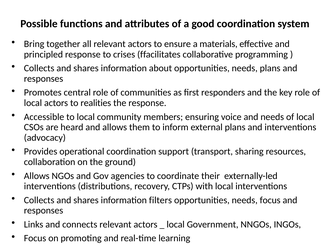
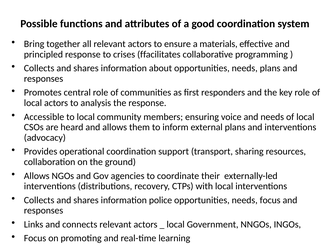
realities: realities -> analysis (96, 103)
filters: filters -> police (161, 200)
